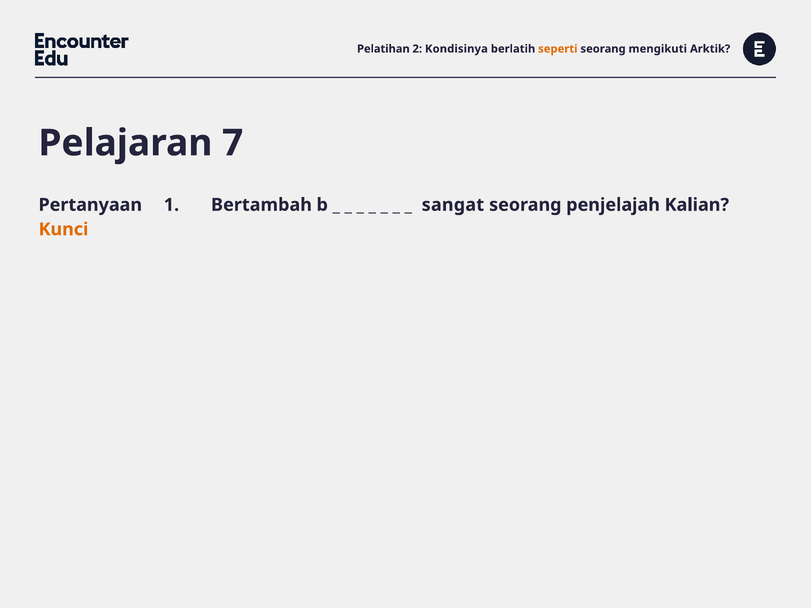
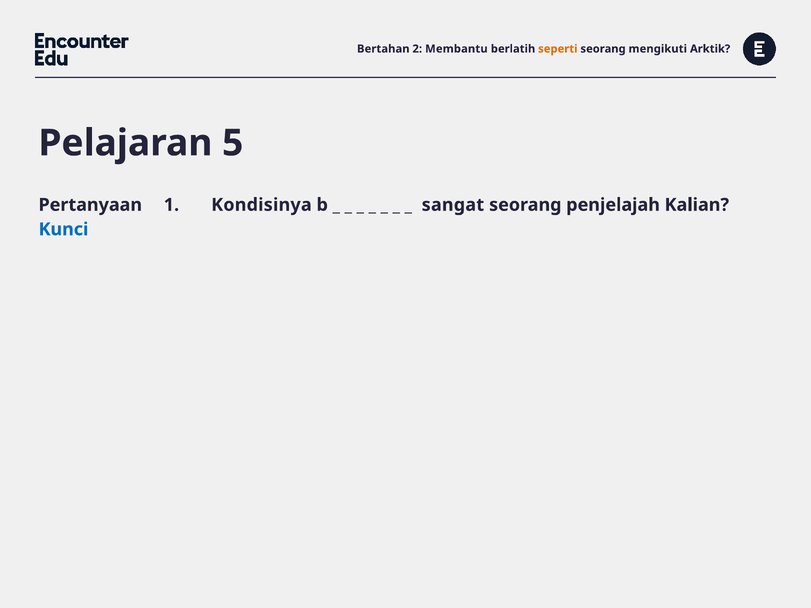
Pelatihan: Pelatihan -> Bertahan (383, 49)
Kondisinya: Kondisinya -> Membantu (456, 49)
7: 7 -> 5 (233, 143)
Bertambah: Bertambah -> Kondisinya (261, 205)
Kunci colour: orange -> blue (63, 229)
